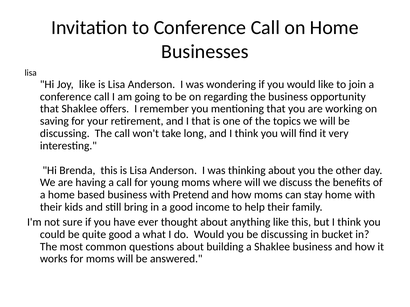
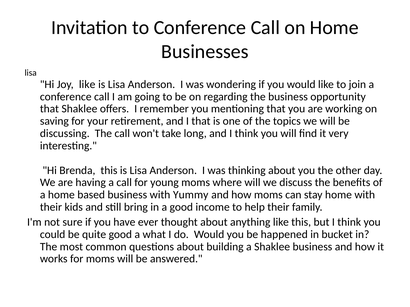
Pretend: Pretend -> Yummy (191, 195)
you be discussing: discussing -> happened (284, 235)
